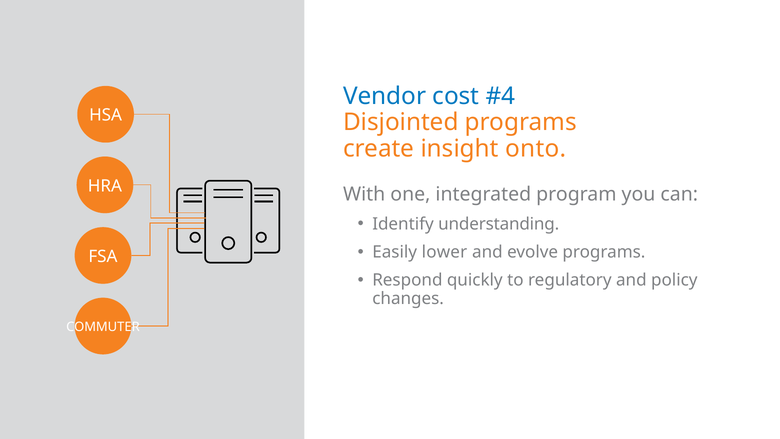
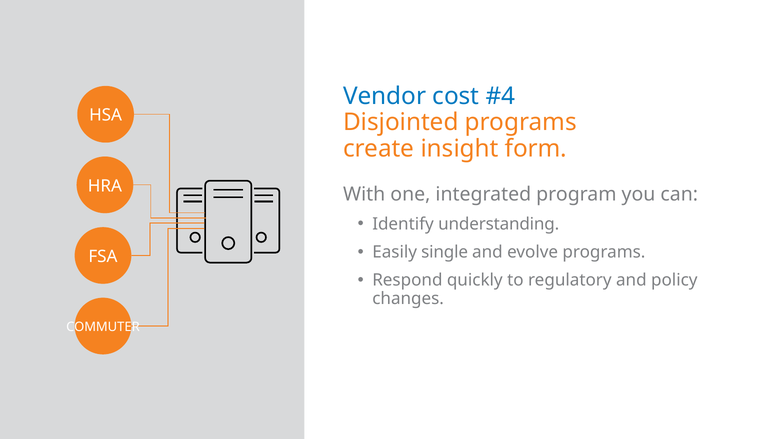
onto: onto -> form (536, 149)
lower: lower -> single (445, 252)
